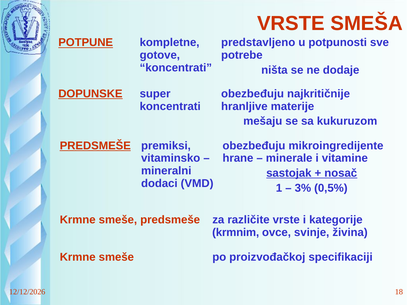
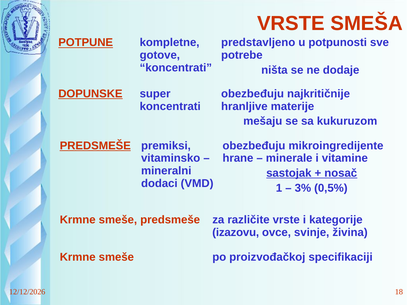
krmnim: krmnim -> izazovu (236, 233)
